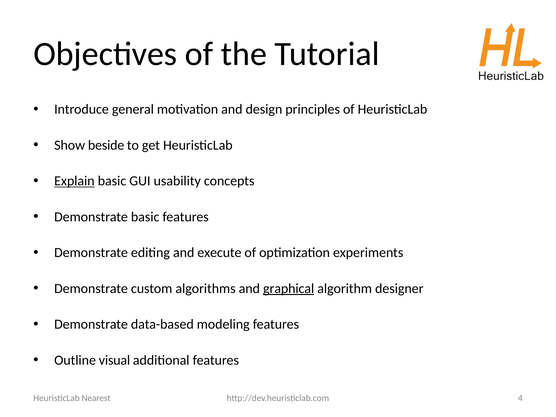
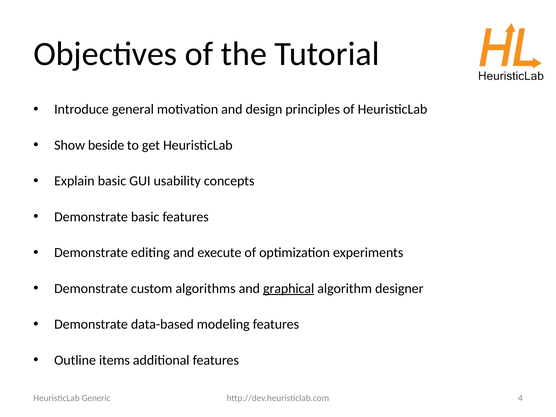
Explain underline: present -> none (74, 181)
visual: visual -> items (114, 360)
Nearest: Nearest -> Generic (96, 398)
